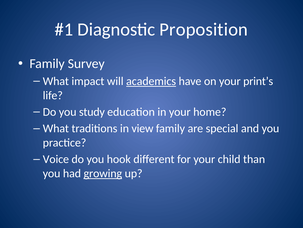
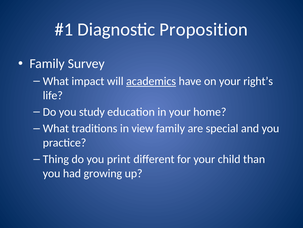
print’s: print’s -> right’s (258, 81)
Voice: Voice -> Thing (56, 159)
hook: hook -> print (119, 159)
growing underline: present -> none (103, 173)
